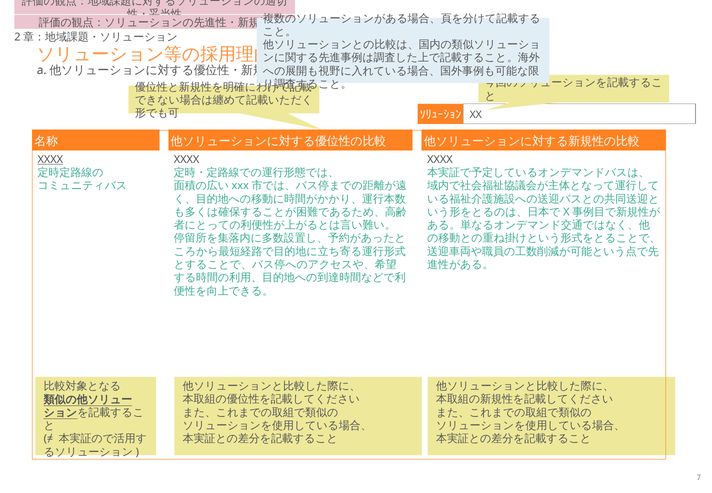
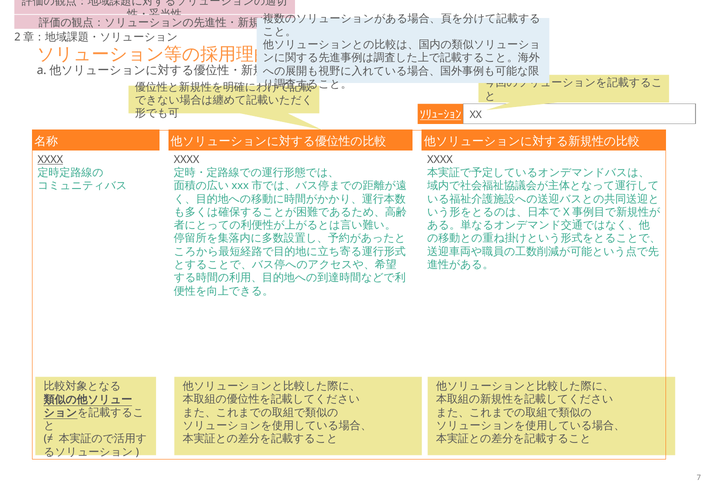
ｿﾘｭｰｼｮﾝ underline: none -> present (441, 115)
